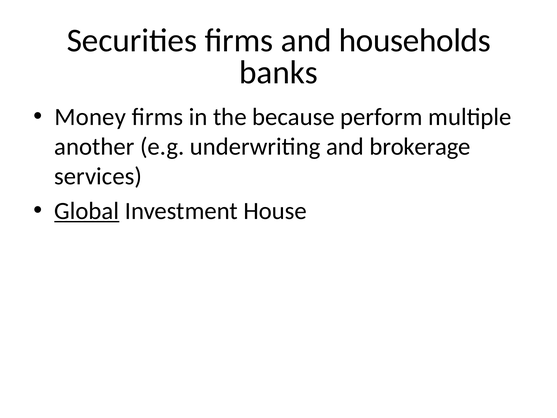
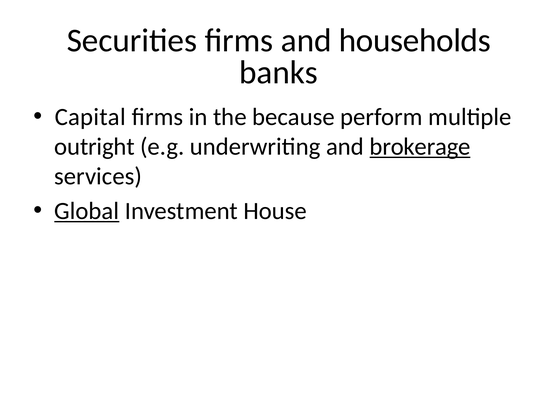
Money: Money -> Capital (90, 117)
another: another -> outright (94, 147)
brokerage underline: none -> present (420, 147)
